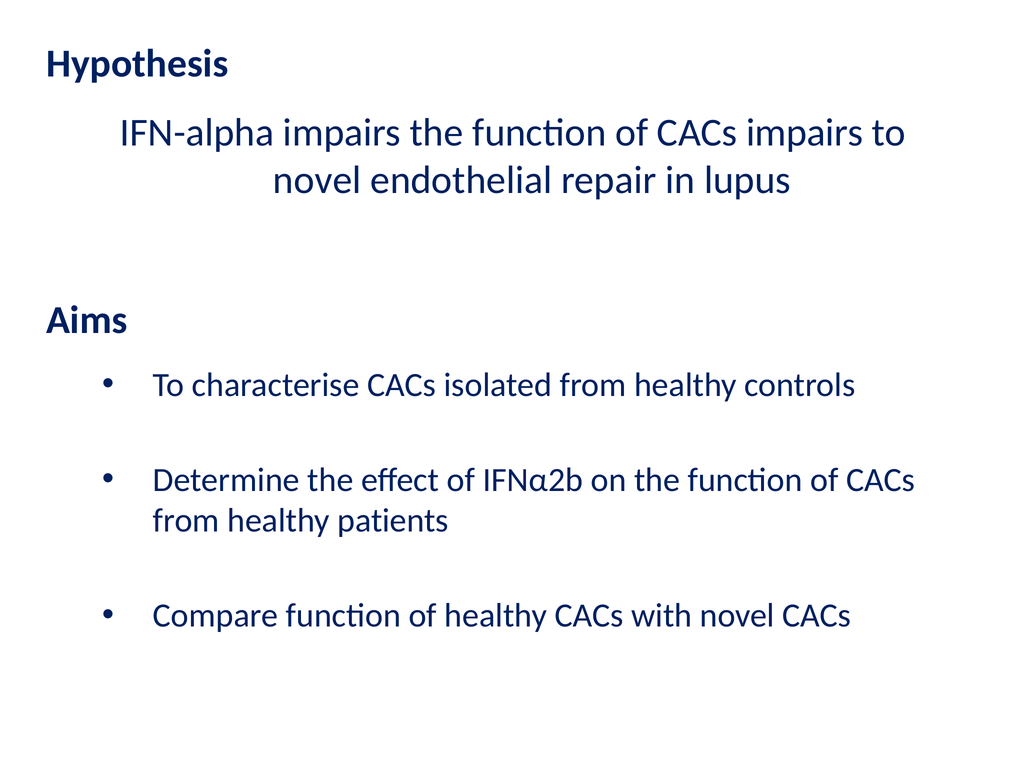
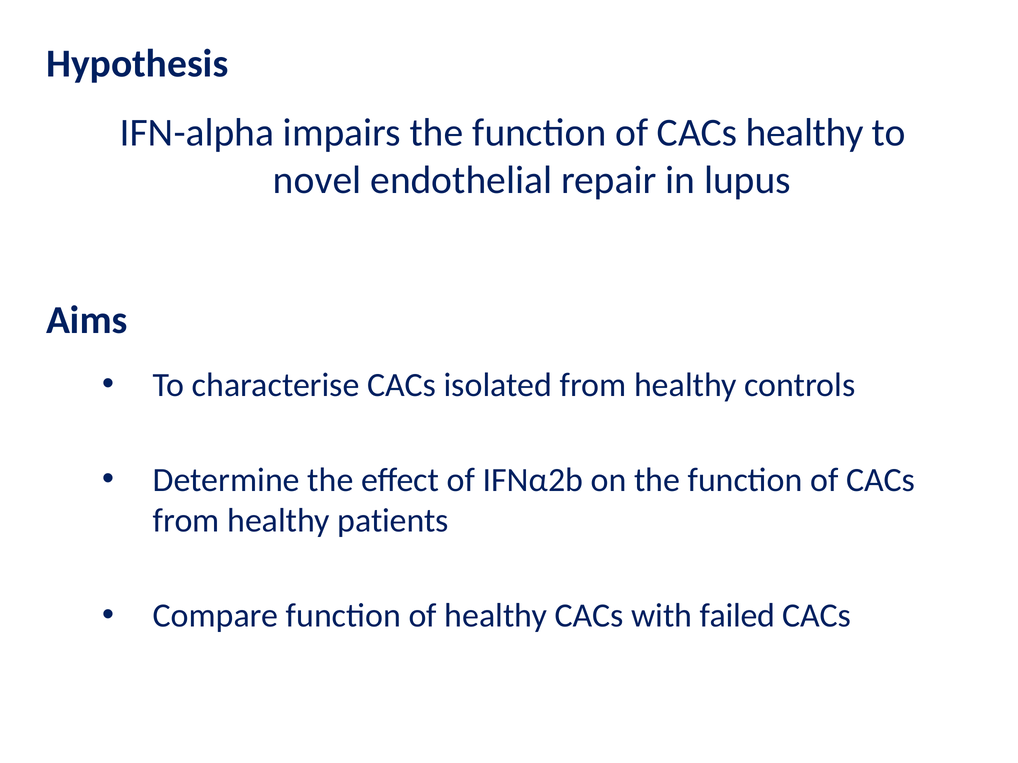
CACs impairs: impairs -> healthy (805, 133)
with novel: novel -> failed (737, 616)
